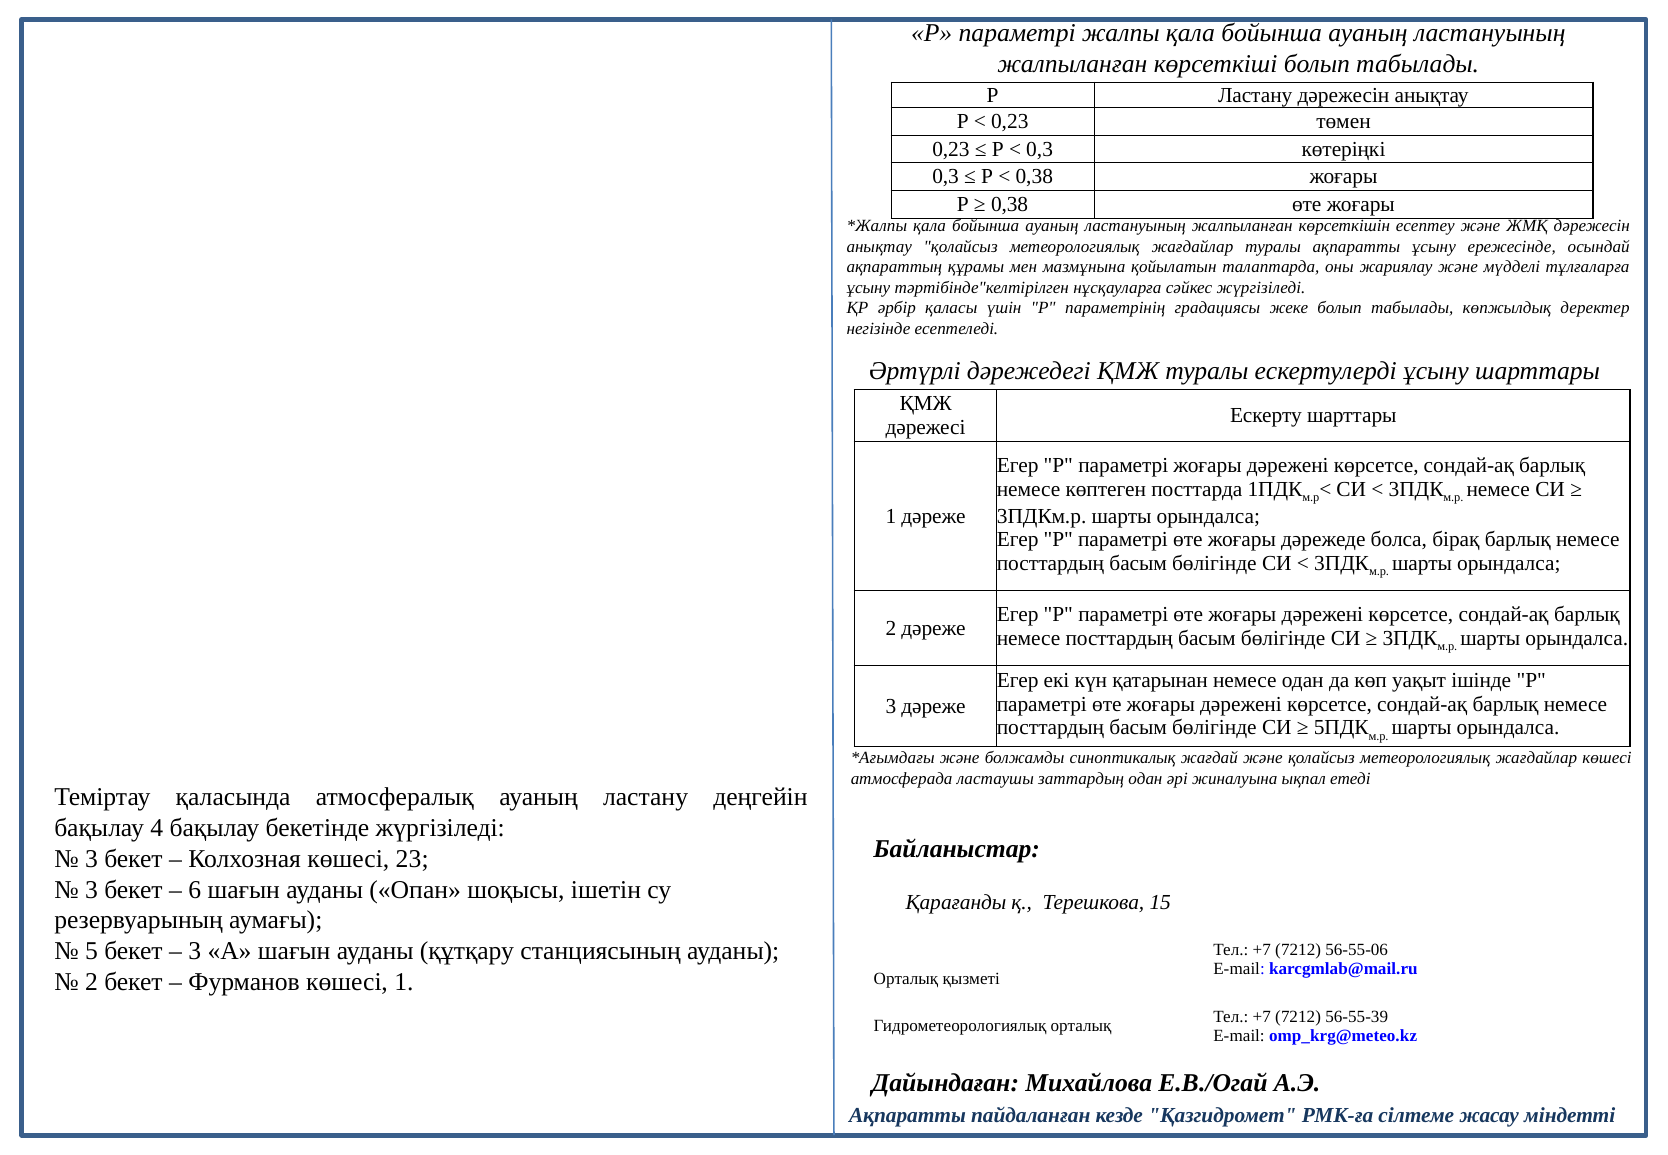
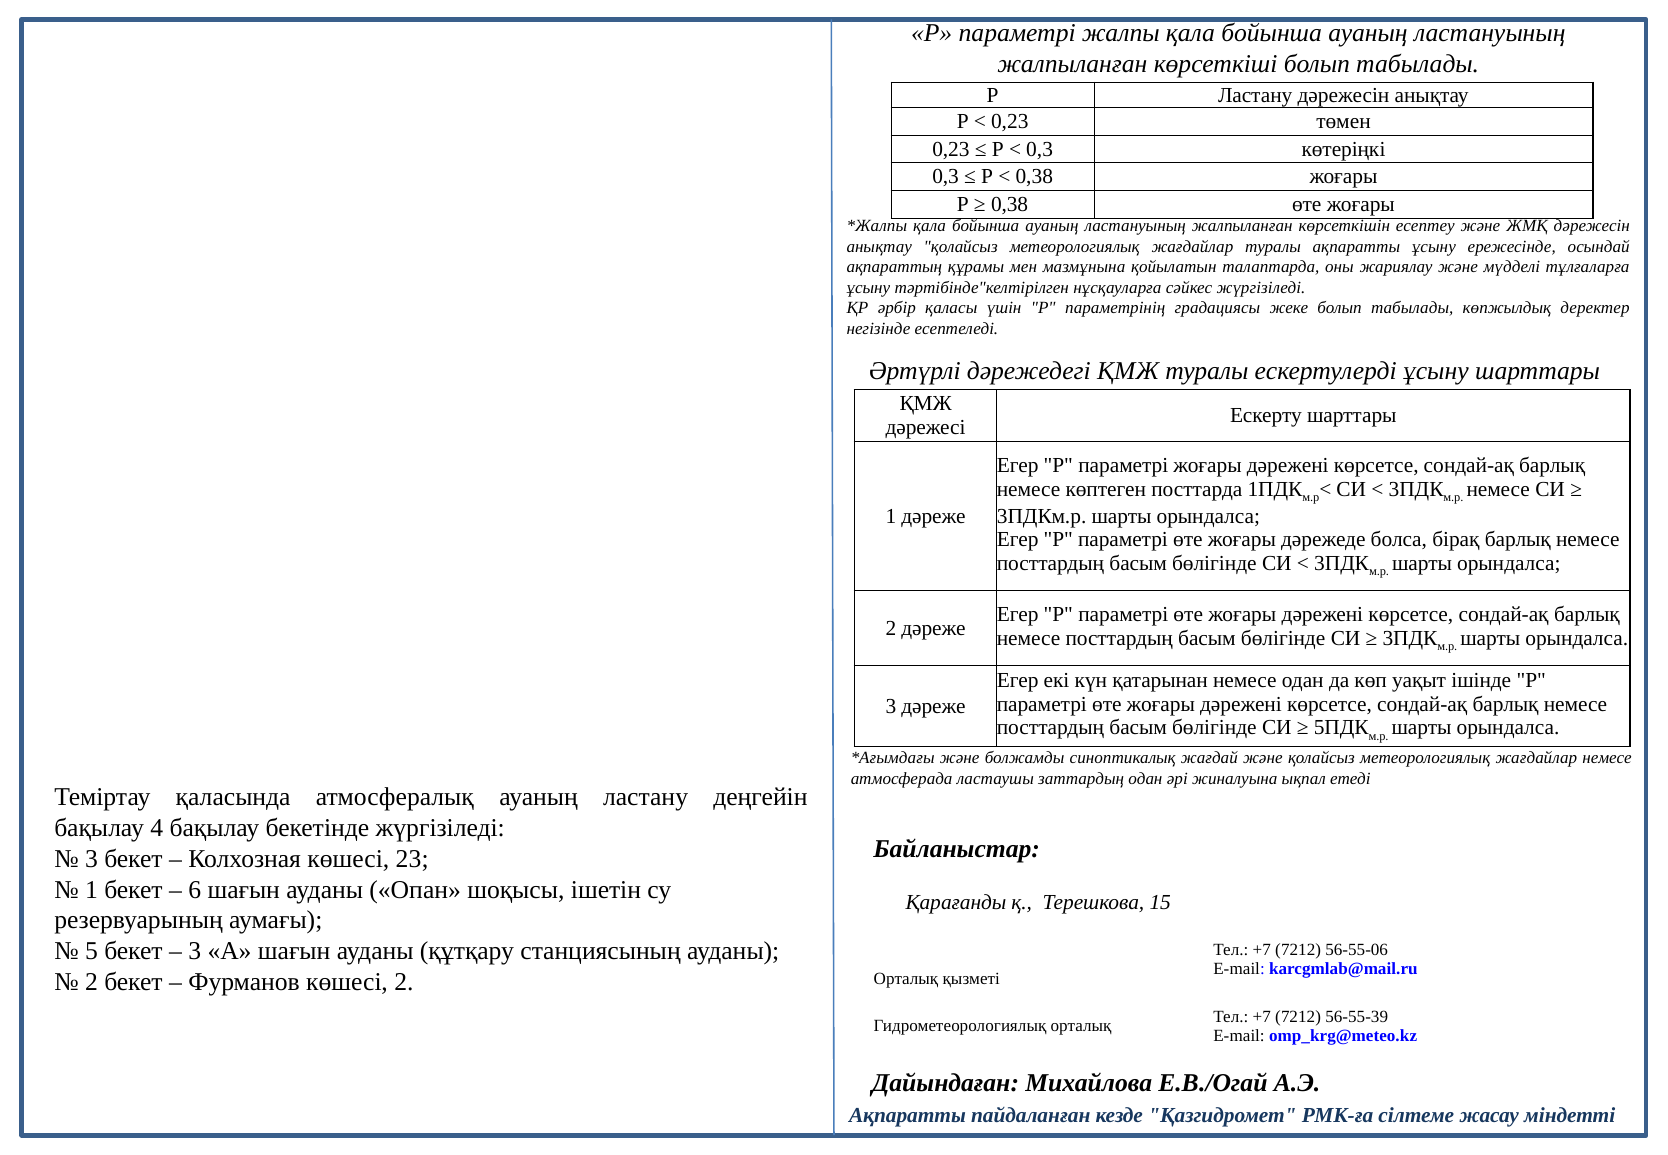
жағдайлар көшесі: көшесі -> немесе (1607, 758)
3: 3 -> 1 (91, 890)
көшесі 1: 1 -> 2 (404, 982)
